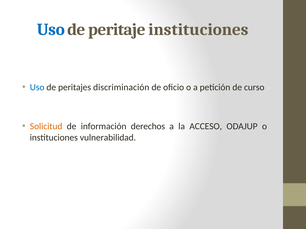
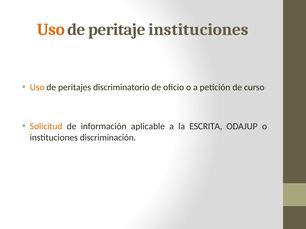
Uso colour: blue -> orange (51, 29)
Uso colour: blue -> orange (37, 87)
discriminación: discriminación -> discriminatorio (121, 87)
derechos: derechos -> aplicable (148, 127)
ACCESO: ACCESO -> ESCRITA (206, 127)
vulnerabilidad: vulnerabilidad -> discriminación (108, 138)
